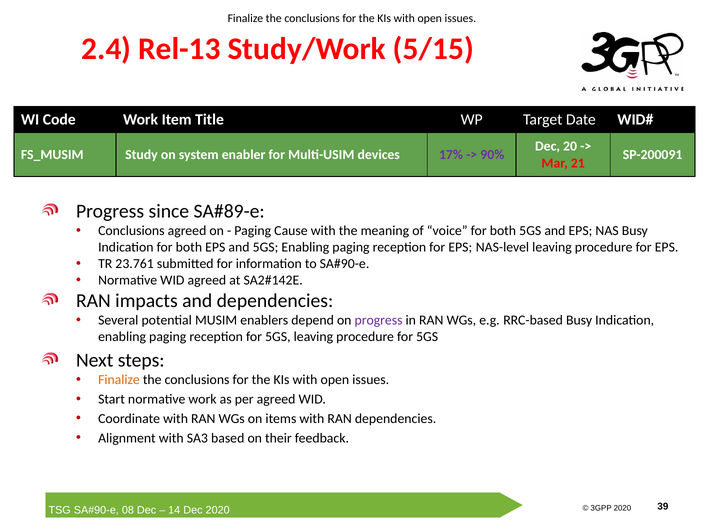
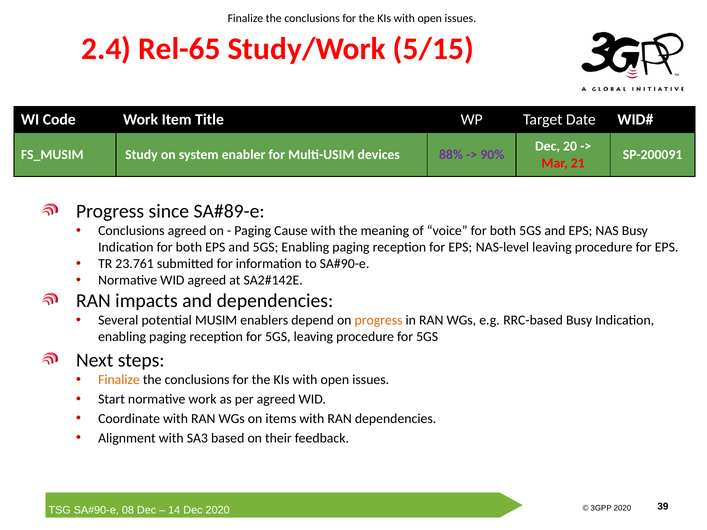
Rel-13: Rel-13 -> Rel-65 (179, 49)
17%: 17% -> 88% (451, 155)
progress colour: purple -> orange (379, 320)
